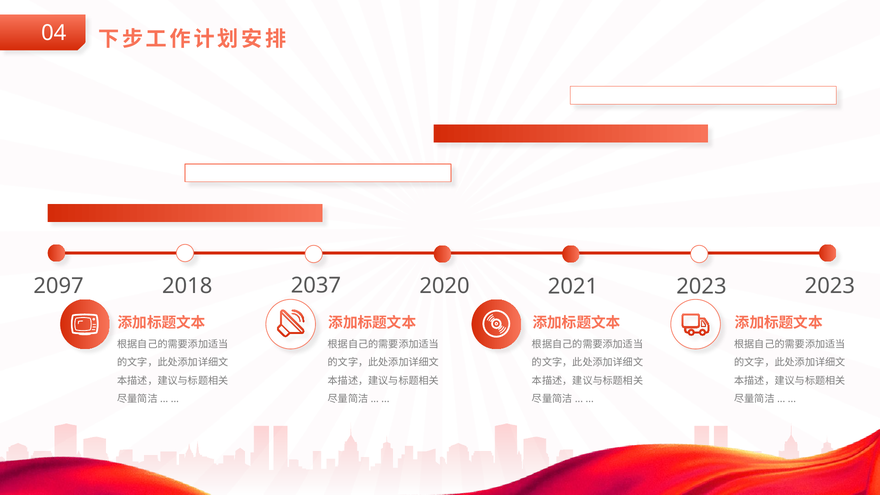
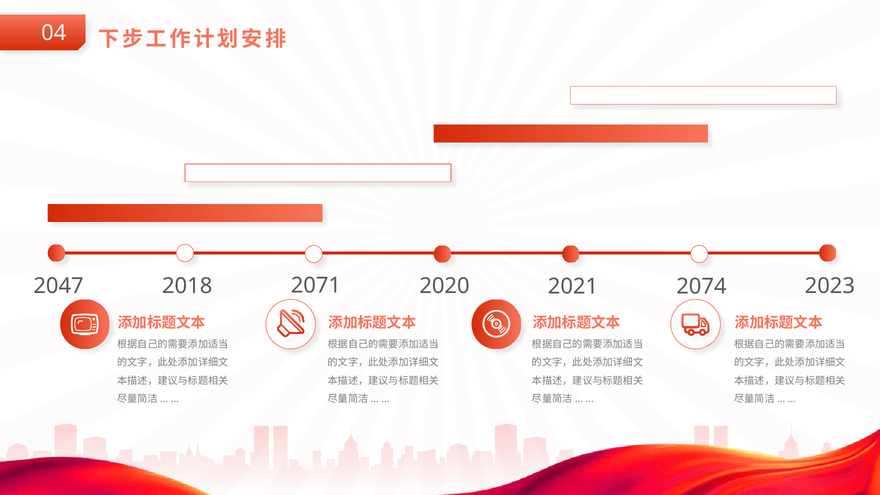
2037: 2037 -> 2071 (316, 286)
2097: 2097 -> 2047 (59, 286)
2023: 2023 -> 2074 (701, 286)
